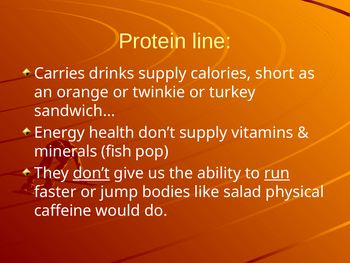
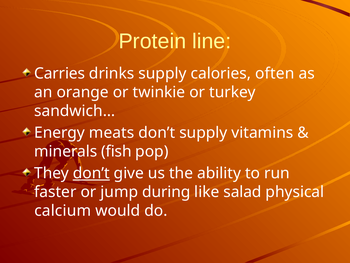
short: short -> often (275, 73)
health: health -> meats (112, 133)
run underline: present -> none (277, 173)
bodies: bodies -> during (166, 192)
caffeine: caffeine -> calcium (63, 210)
